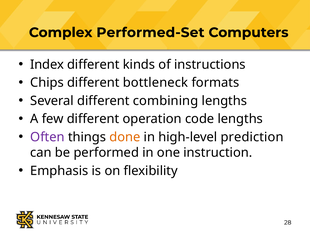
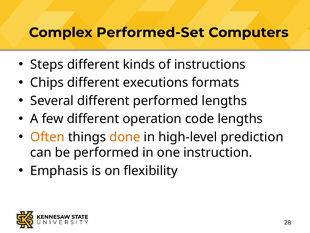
Index: Index -> Steps (47, 64)
bottleneck: bottleneck -> executions (156, 83)
different combining: combining -> performed (166, 101)
Often colour: purple -> orange (47, 137)
